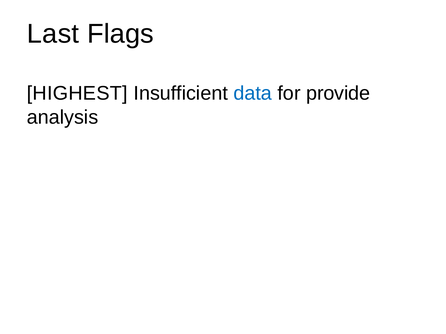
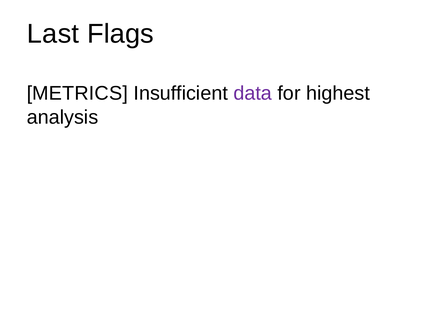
HIGHEST: HIGHEST -> METRICS (77, 94)
data colour: blue -> purple (253, 94)
provide: provide -> highest (338, 94)
